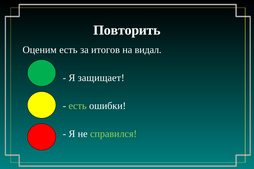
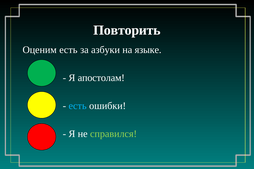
итогов: итогов -> азбуки (106, 50)
видал: видал -> языке (148, 50)
защищает: защищает -> апостолам (101, 78)
есть colour: light green -> light blue (78, 106)
